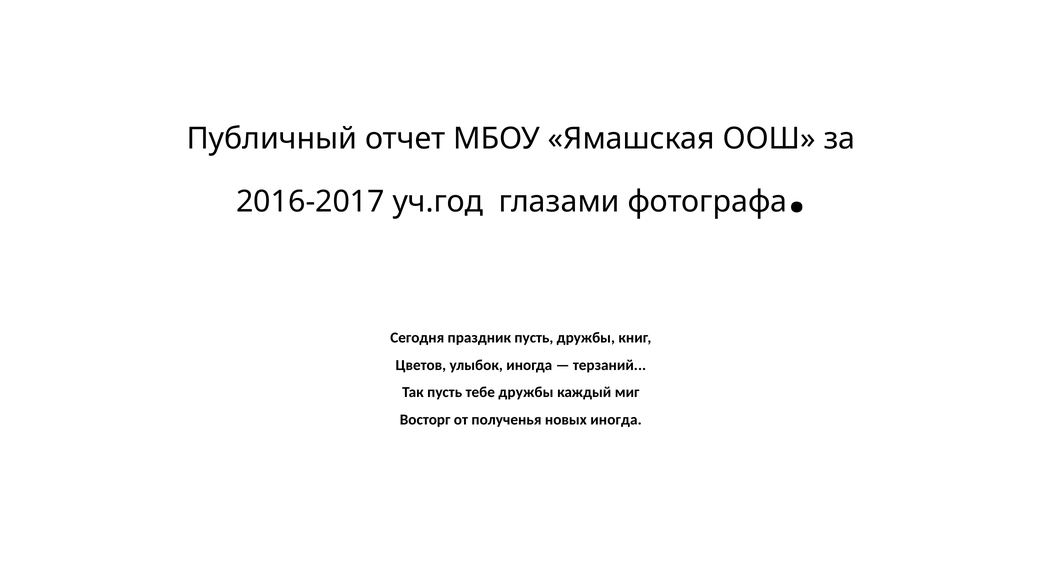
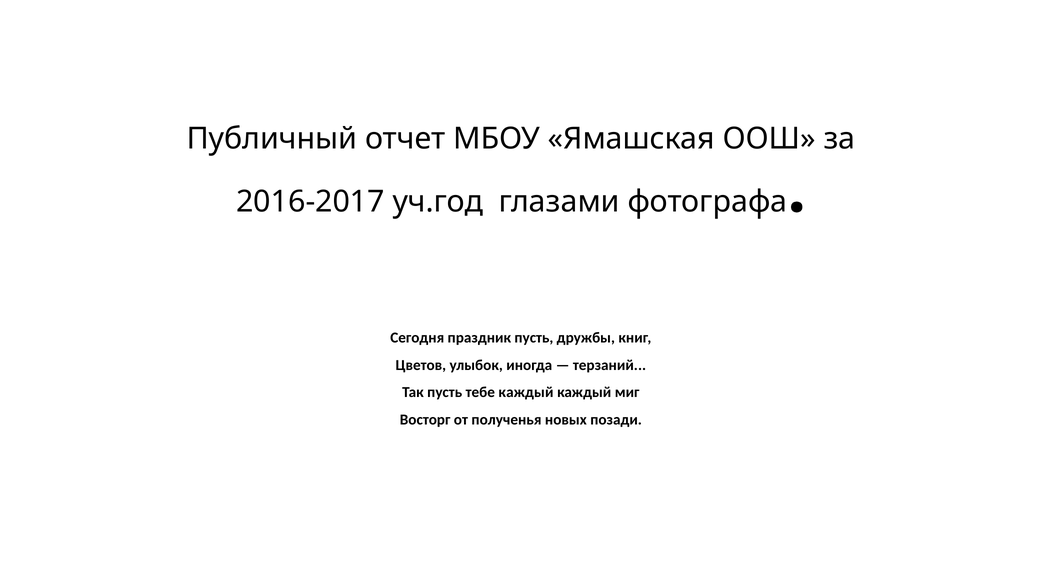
тебе дружбы: дружбы -> каждый (526, 392)
новых иногда: иногда -> позади (616, 420)
